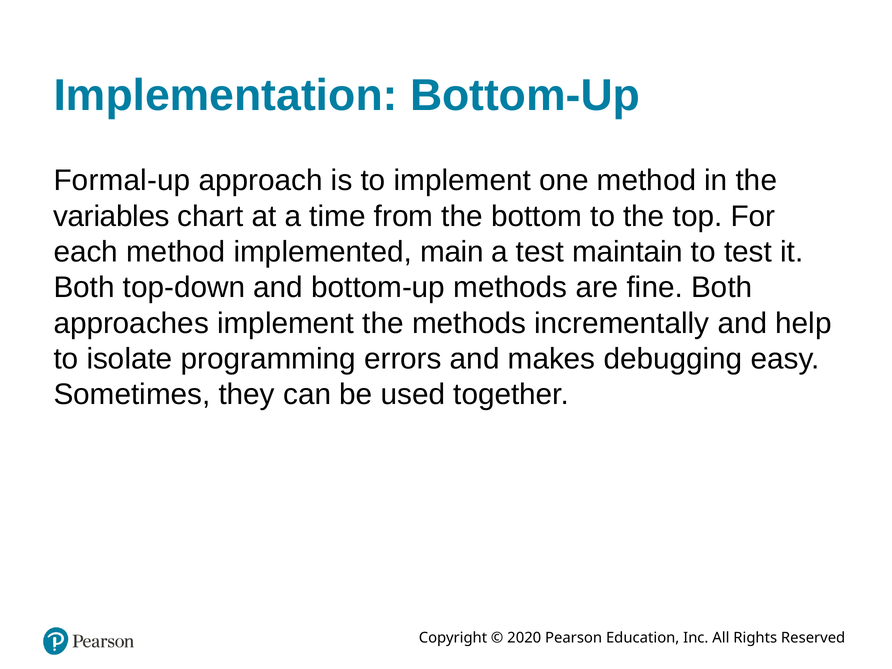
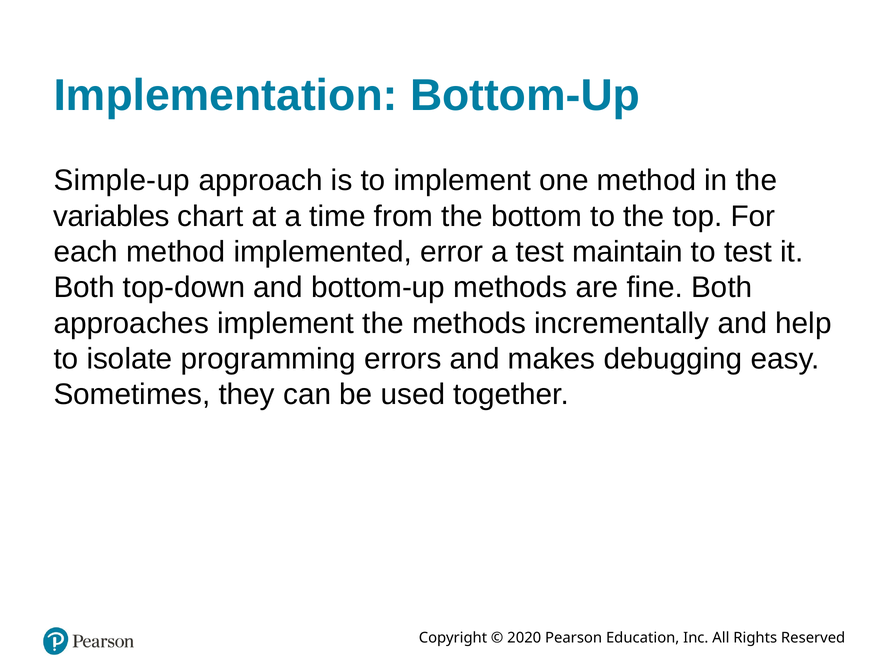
Formal-up: Formal-up -> Simple-up (122, 181)
main: main -> error (452, 252)
